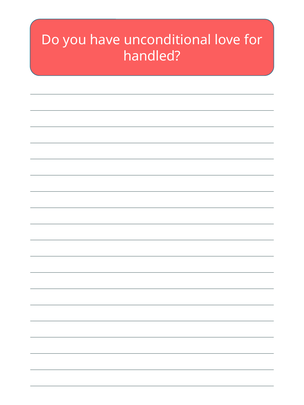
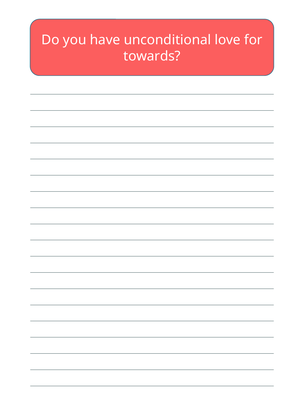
handled: handled -> towards (152, 56)
